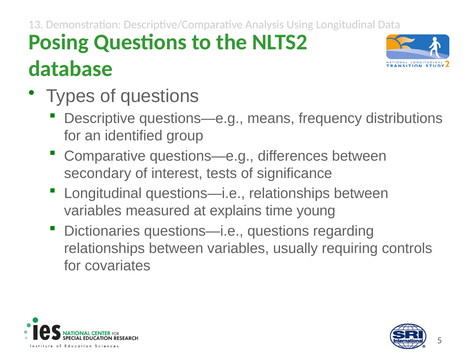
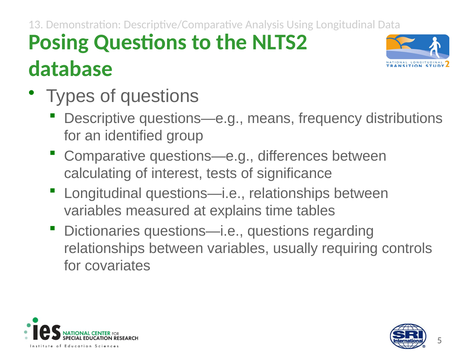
secondary: secondary -> calculating (98, 173)
young: young -> tables (316, 211)
